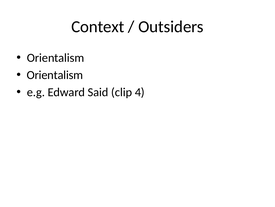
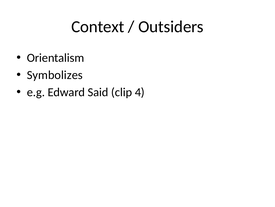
Orientalism: Orientalism -> Symbolizes (55, 75)
